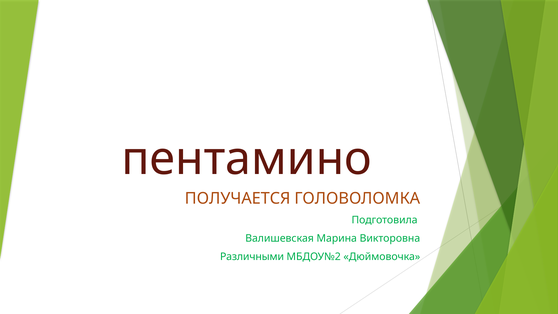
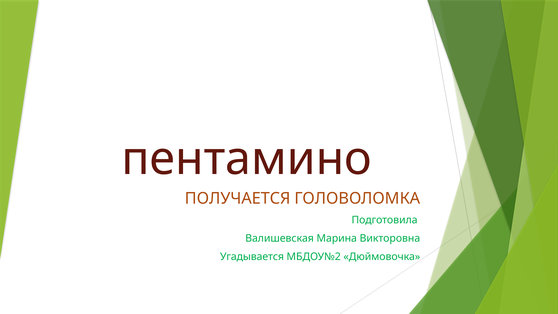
Различными: Различными -> Угадывается (252, 257)
